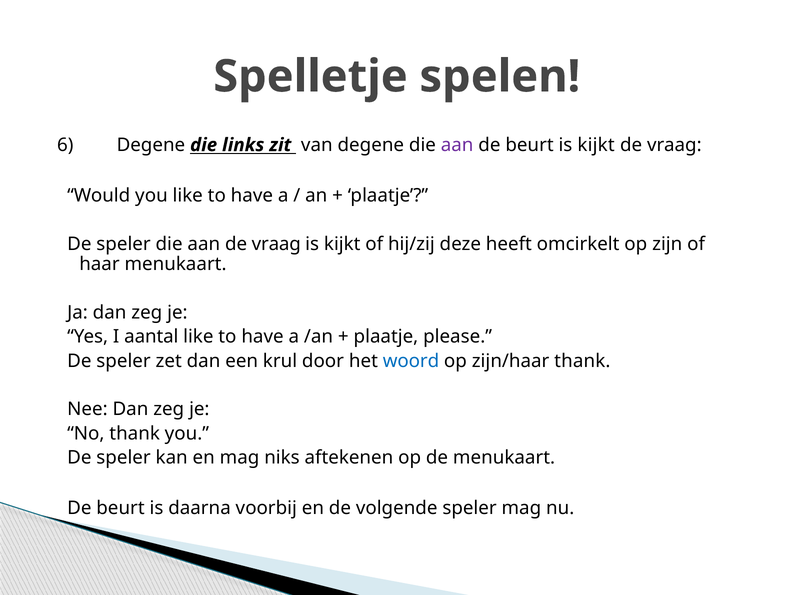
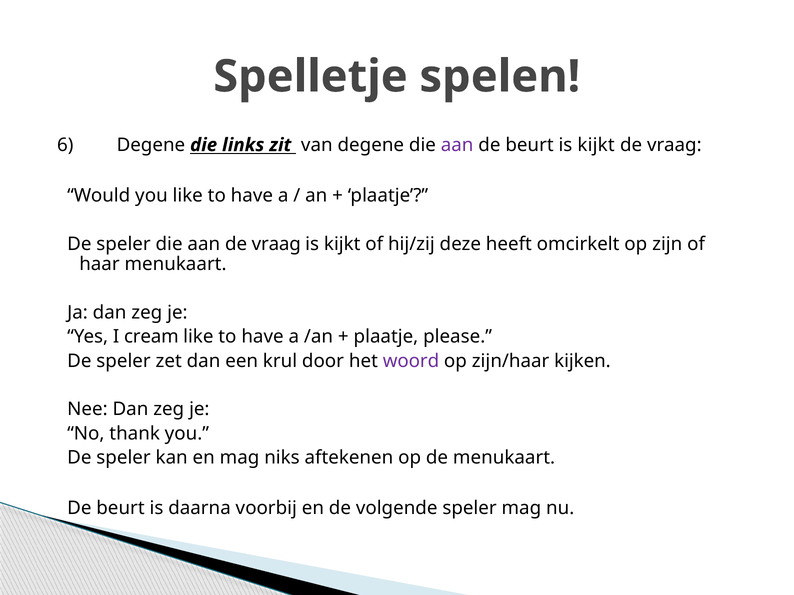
aantal: aantal -> cream (151, 337)
woord colour: blue -> purple (411, 361)
zijn/haar thank: thank -> kijken (582, 361)
